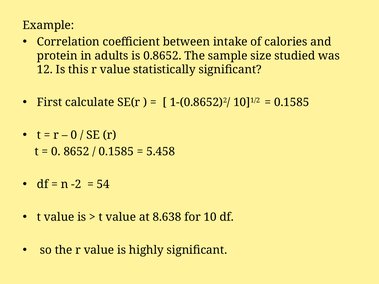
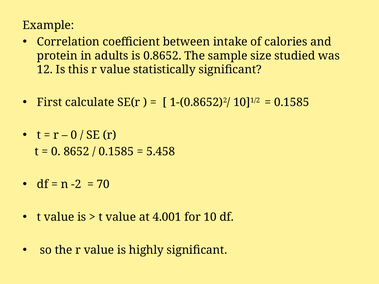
54: 54 -> 70 (103, 185)
8.638: 8.638 -> 4.001 (167, 217)
